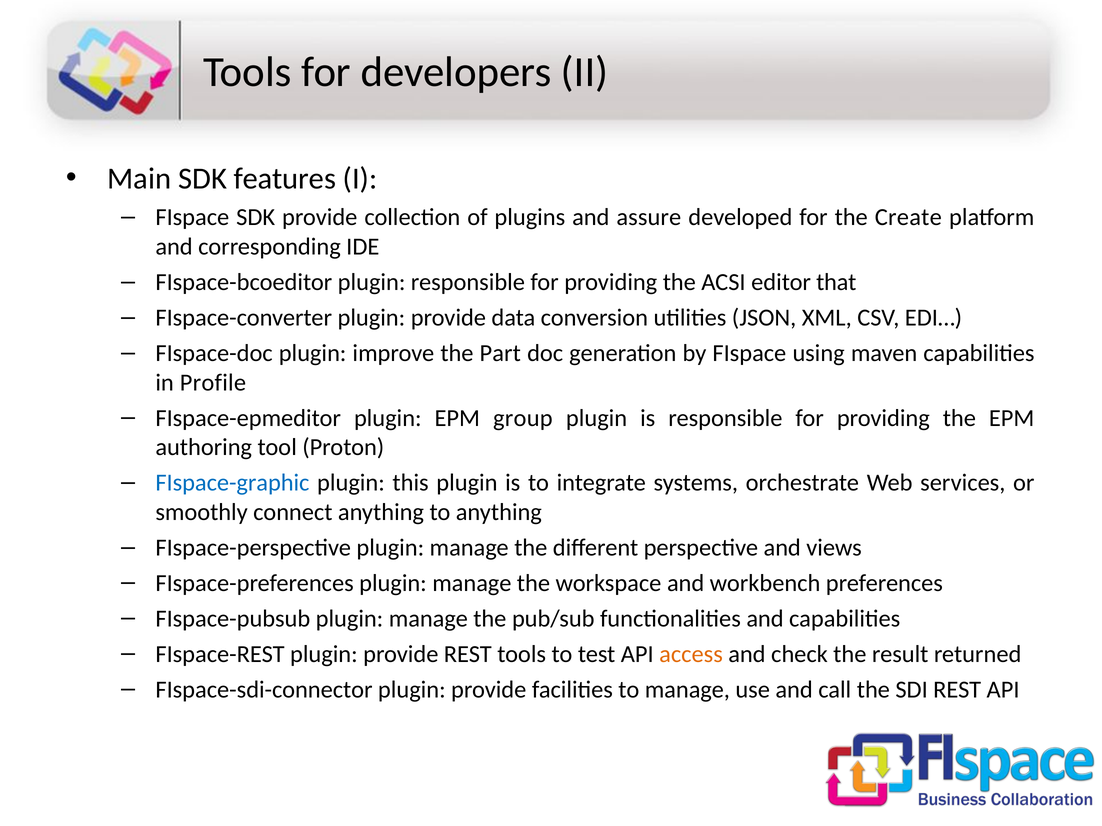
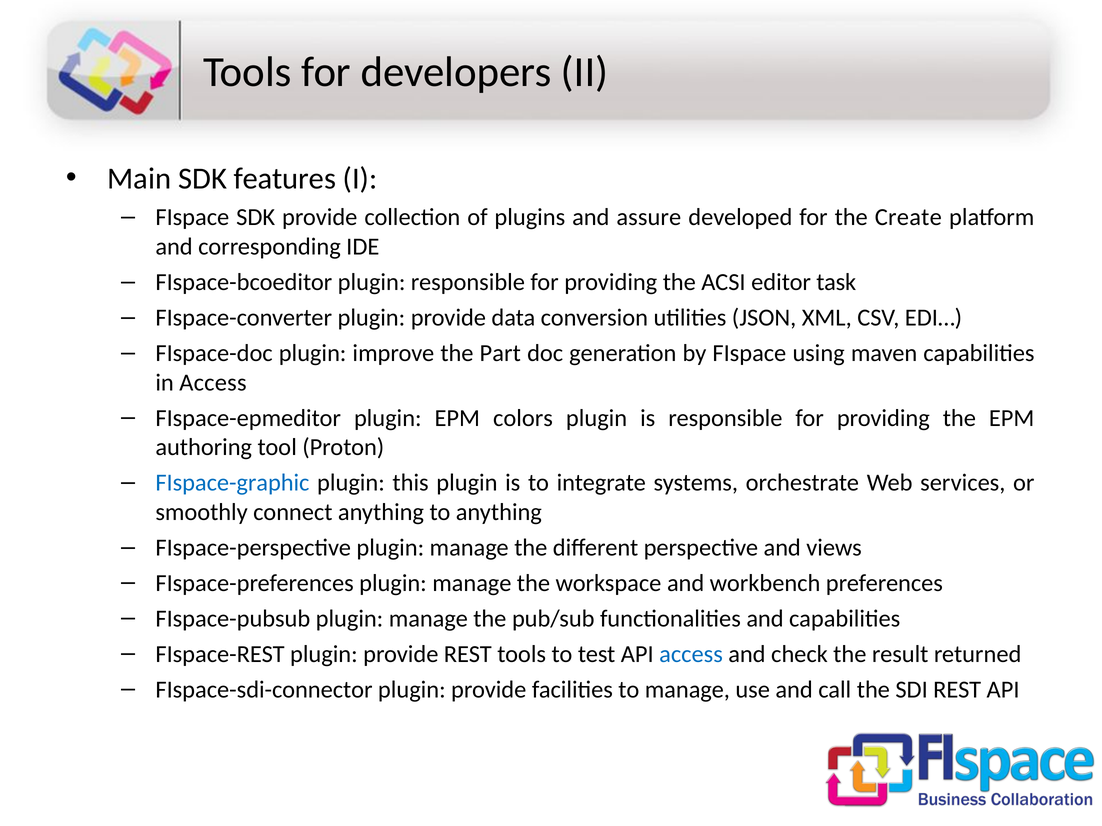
that: that -> task (836, 282)
in Profile: Profile -> Access (213, 383)
group: group -> colors (523, 418)
access colour: orange -> blue (691, 654)
